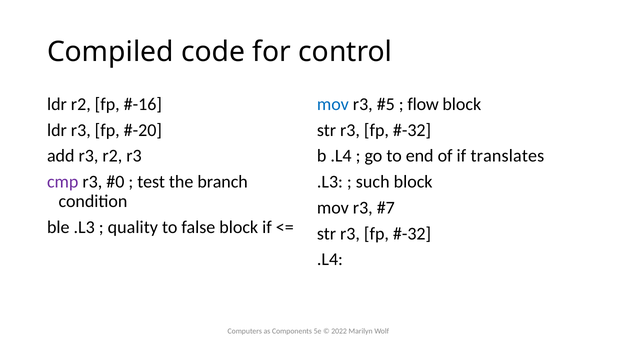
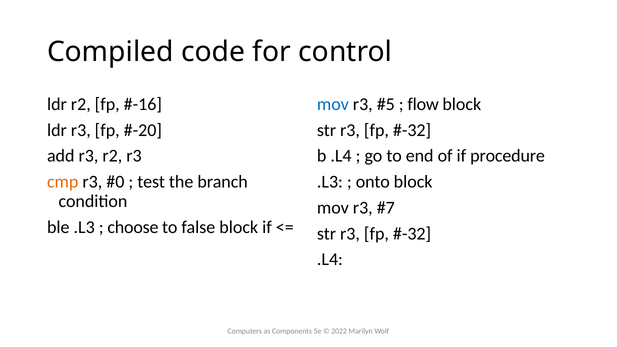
translates: translates -> procedure (508, 156)
cmp colour: purple -> orange (63, 182)
such: such -> onto (373, 182)
quality: quality -> choose (133, 227)
